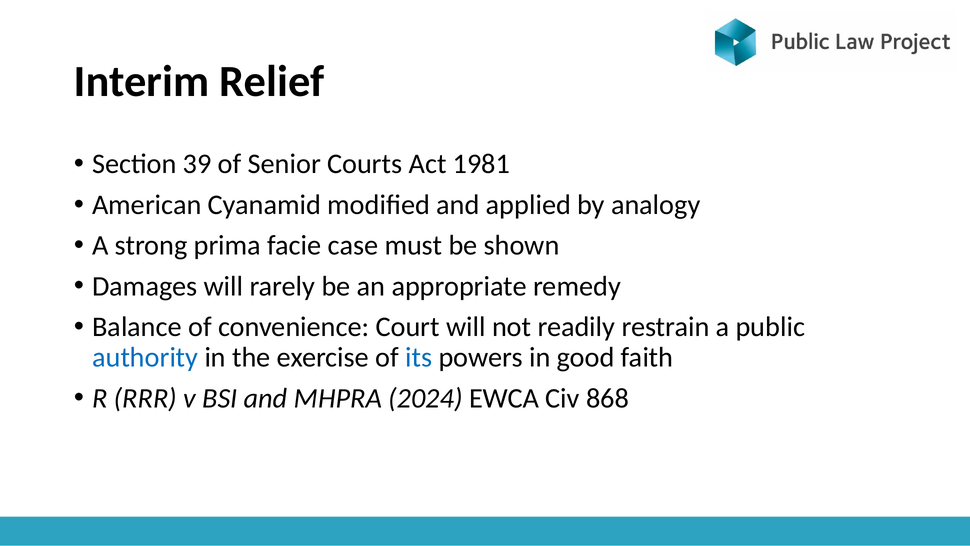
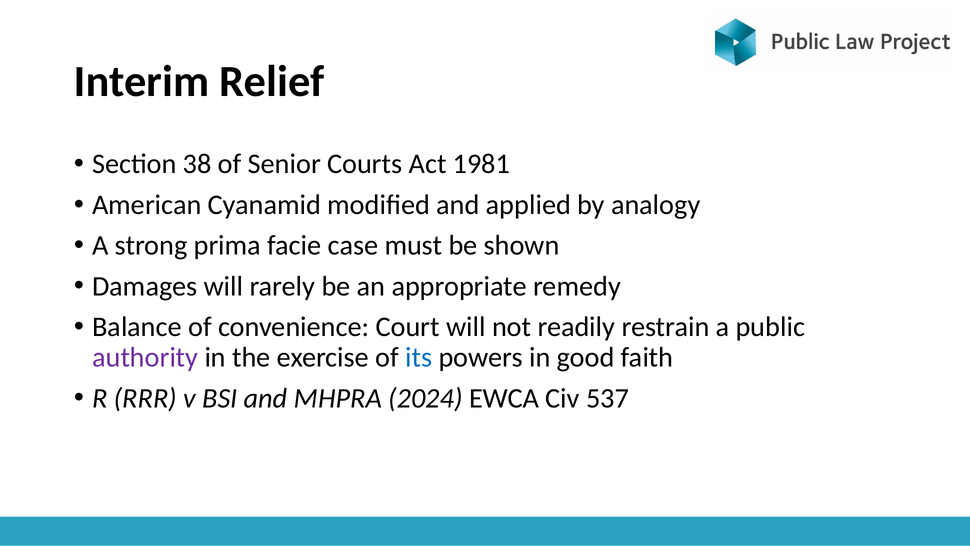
39: 39 -> 38 (197, 164)
authority colour: blue -> purple (145, 357)
868: 868 -> 537 (608, 398)
